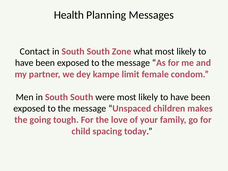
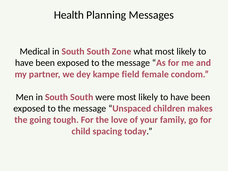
Contact: Contact -> Medical (35, 51)
limit: limit -> field (131, 74)
